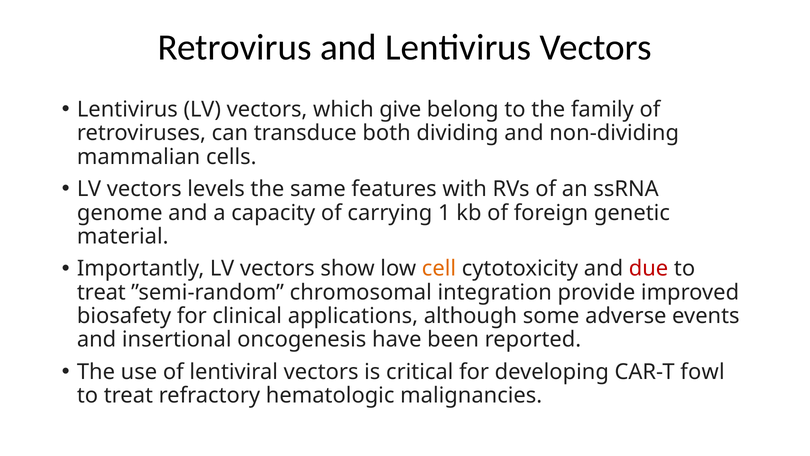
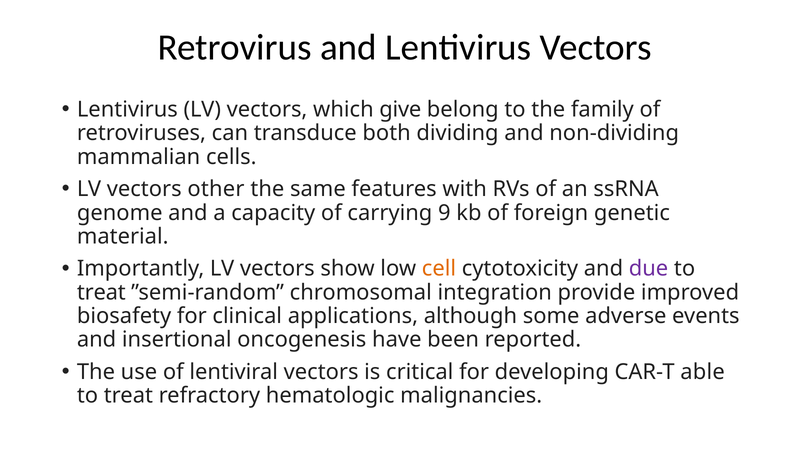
levels: levels -> other (216, 189)
1: 1 -> 9 (444, 213)
due colour: red -> purple (649, 268)
fowl: fowl -> able (703, 372)
